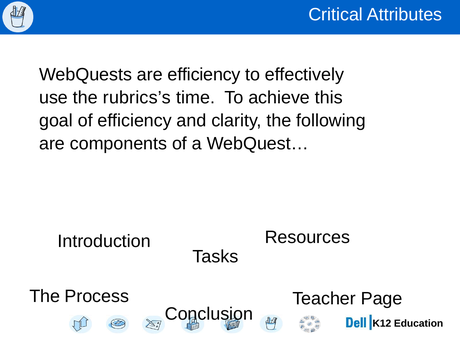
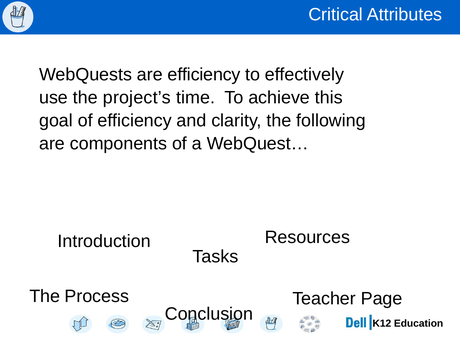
rubrics’s: rubrics’s -> project’s (137, 98)
